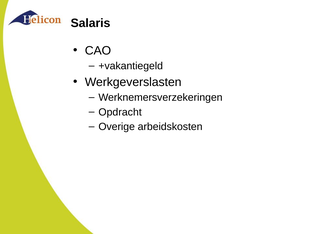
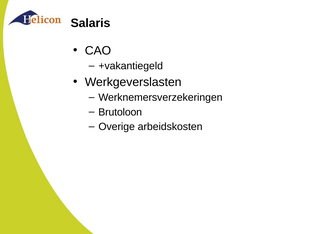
Opdracht: Opdracht -> Brutoloon (120, 112)
